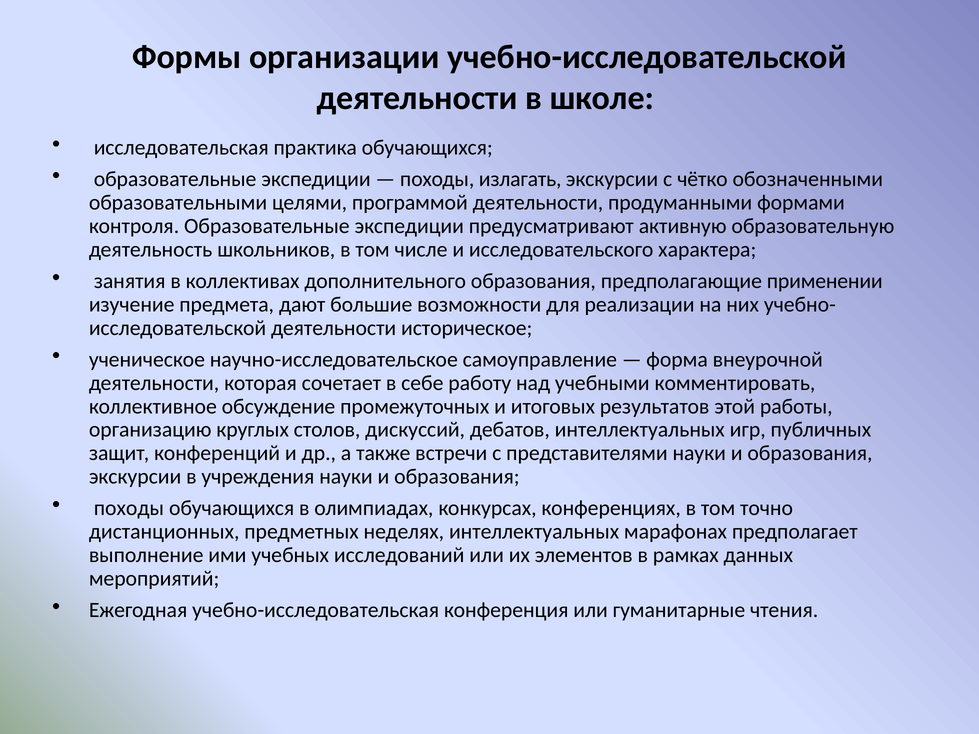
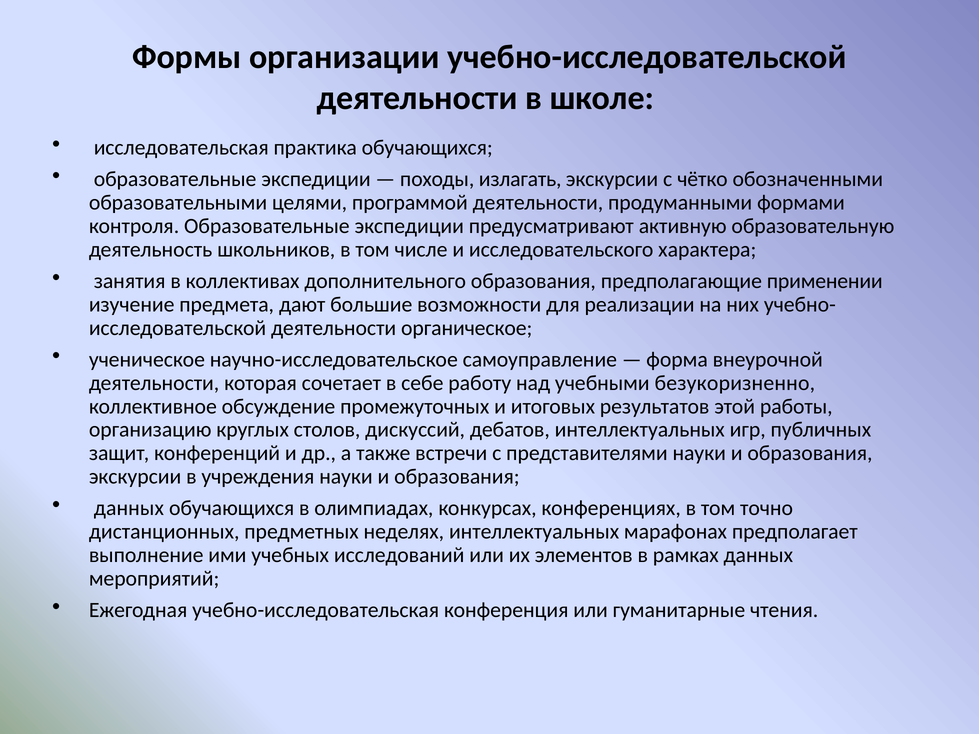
историческое: историческое -> органическое (467, 328)
комментировать: комментировать -> безукоризненно (735, 383)
походы: походы -> данных (129, 508)
